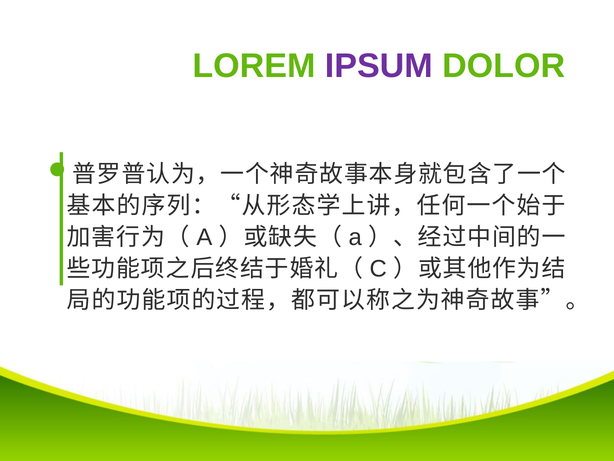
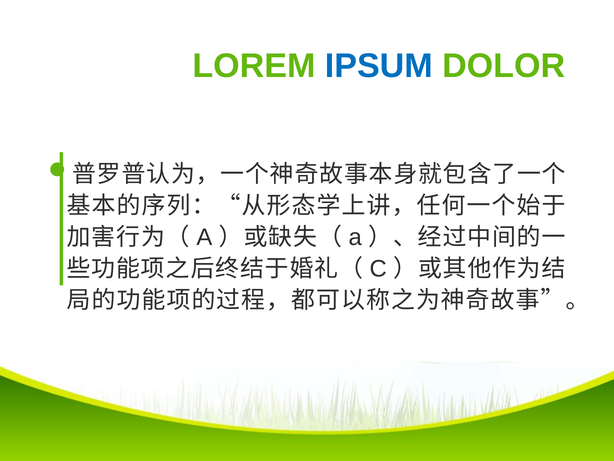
IPSUM colour: purple -> blue (379, 66)
